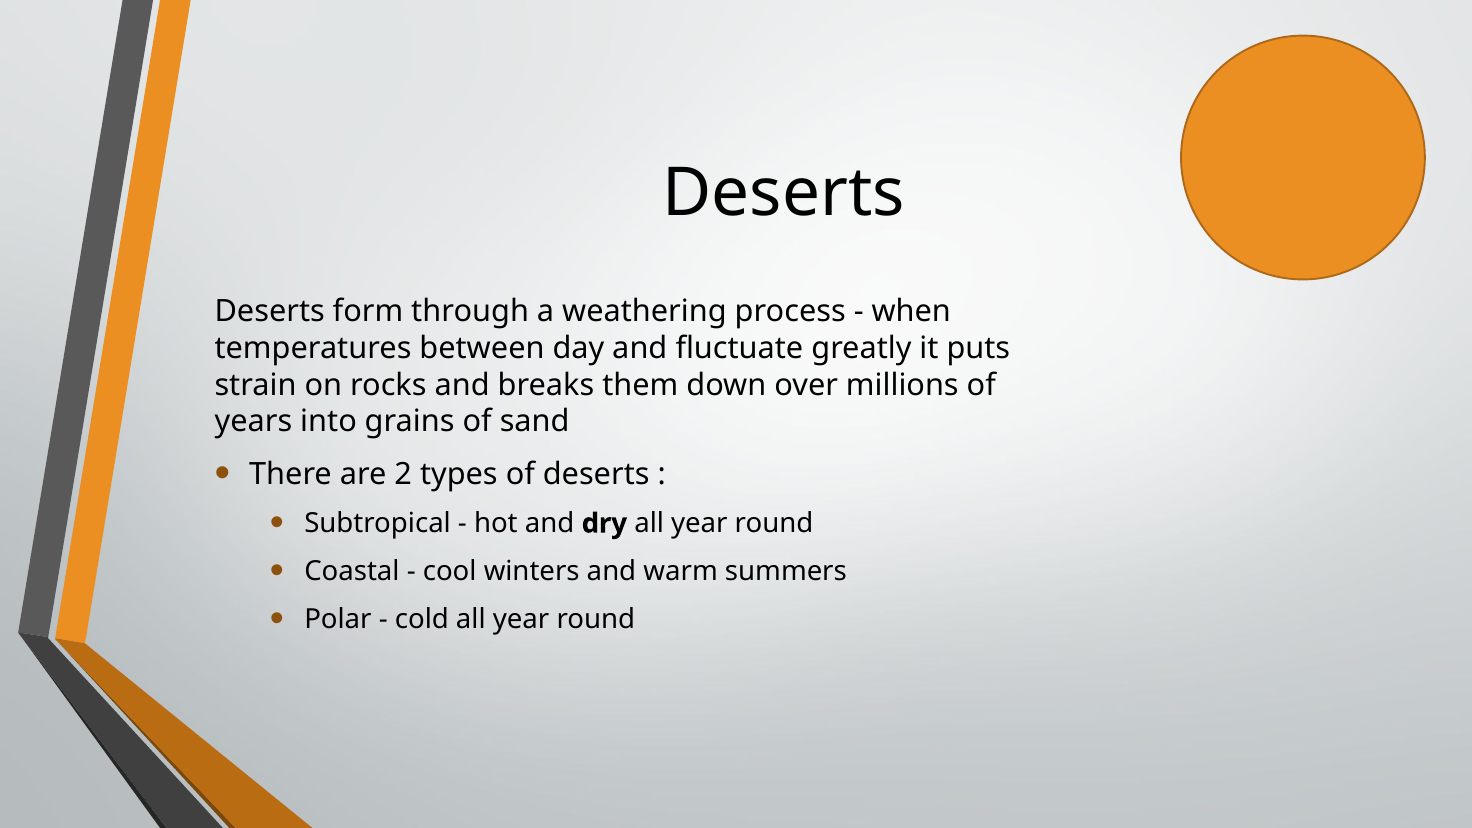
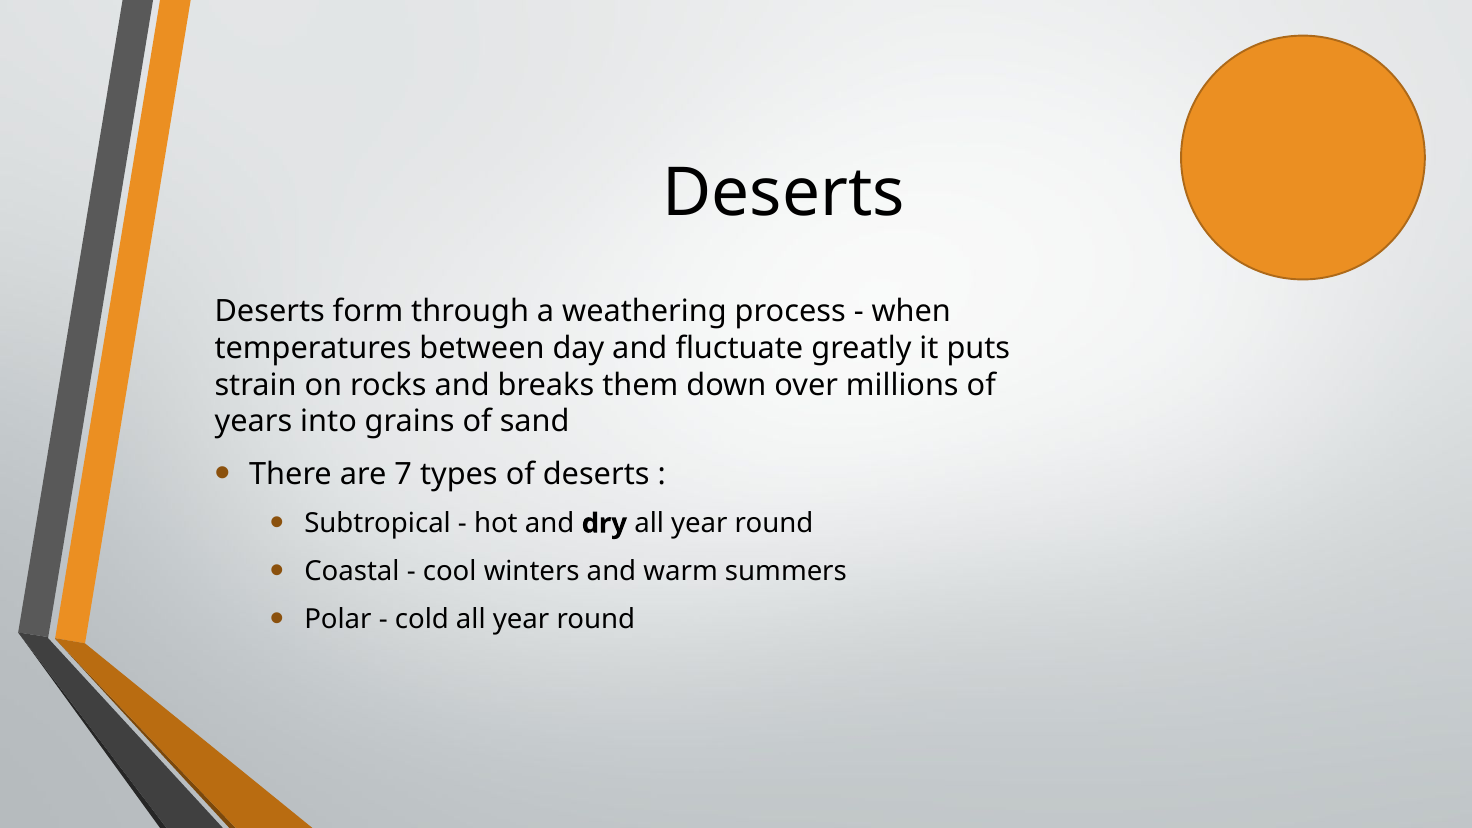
2: 2 -> 7 (403, 474)
